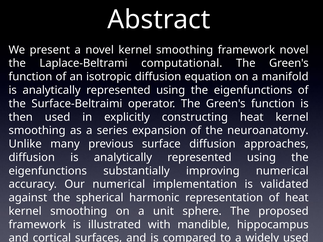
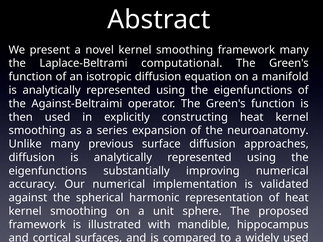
framework novel: novel -> many (294, 50)
Surface-Beltraimi: Surface-Beltraimi -> Against-Beltraimi (77, 104)
